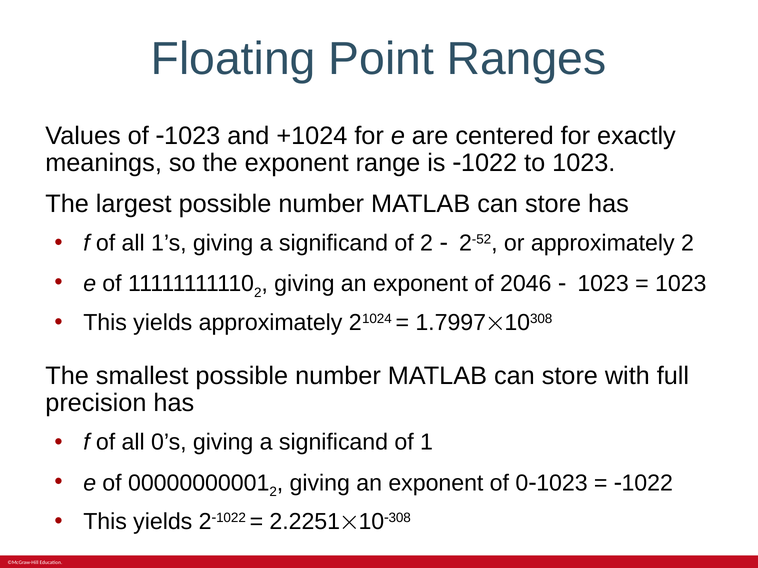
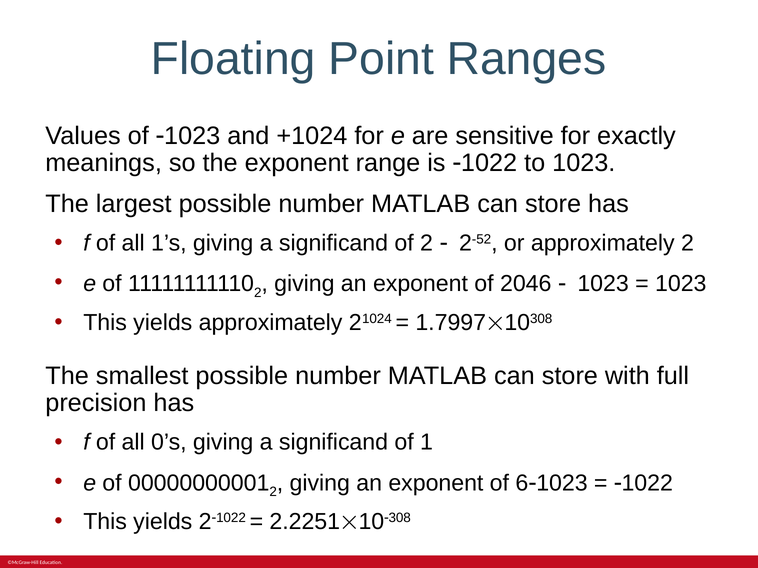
centered: centered -> sensitive (505, 136)
0: 0 -> 6 (522, 483)
